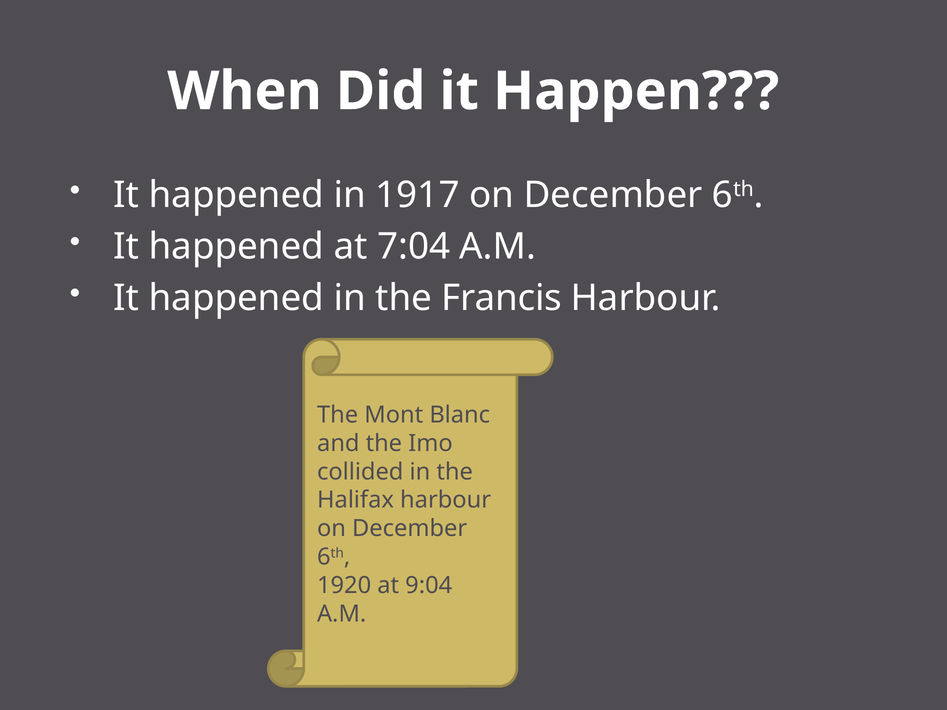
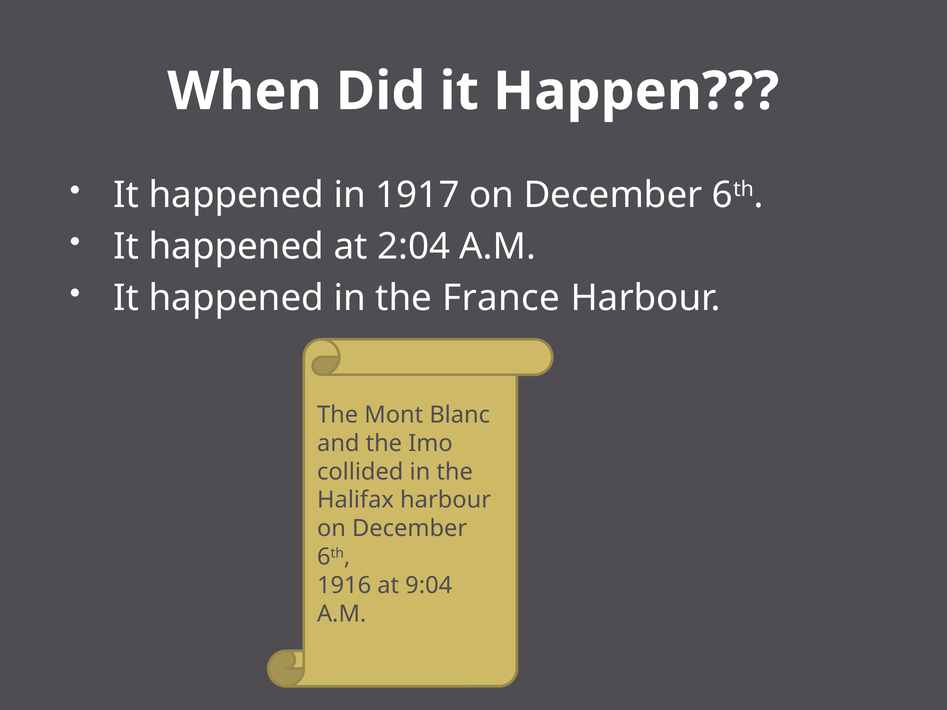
7:04: 7:04 -> 2:04 (414, 247)
Francis: Francis -> France (501, 298)
1920: 1920 -> 1916 (344, 586)
